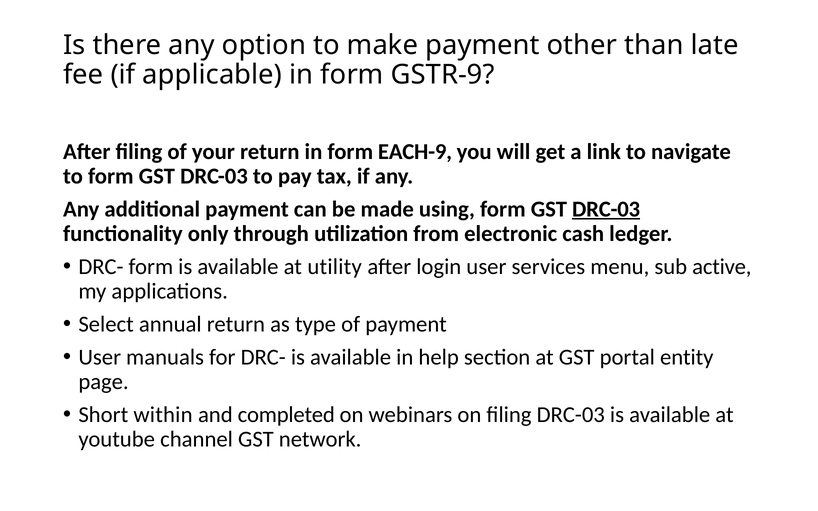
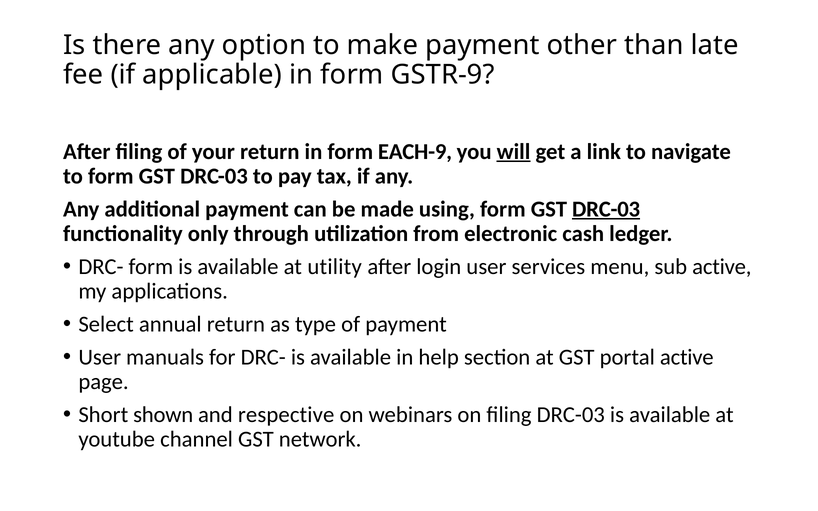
will underline: none -> present (514, 152)
portal entity: entity -> active (687, 357)
within: within -> shown (163, 415)
completed: completed -> respective (286, 415)
